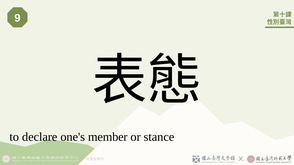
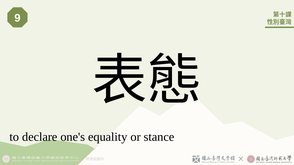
member: member -> equality (108, 137)
